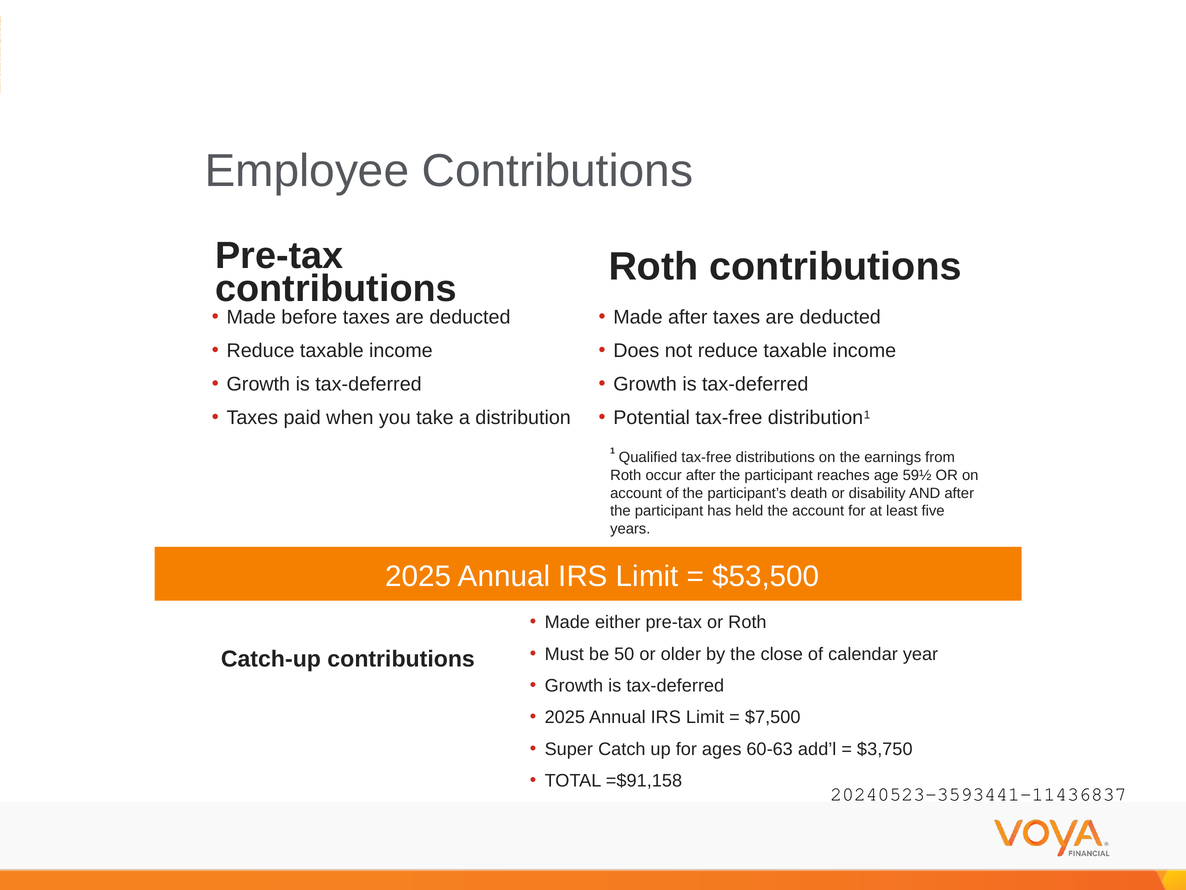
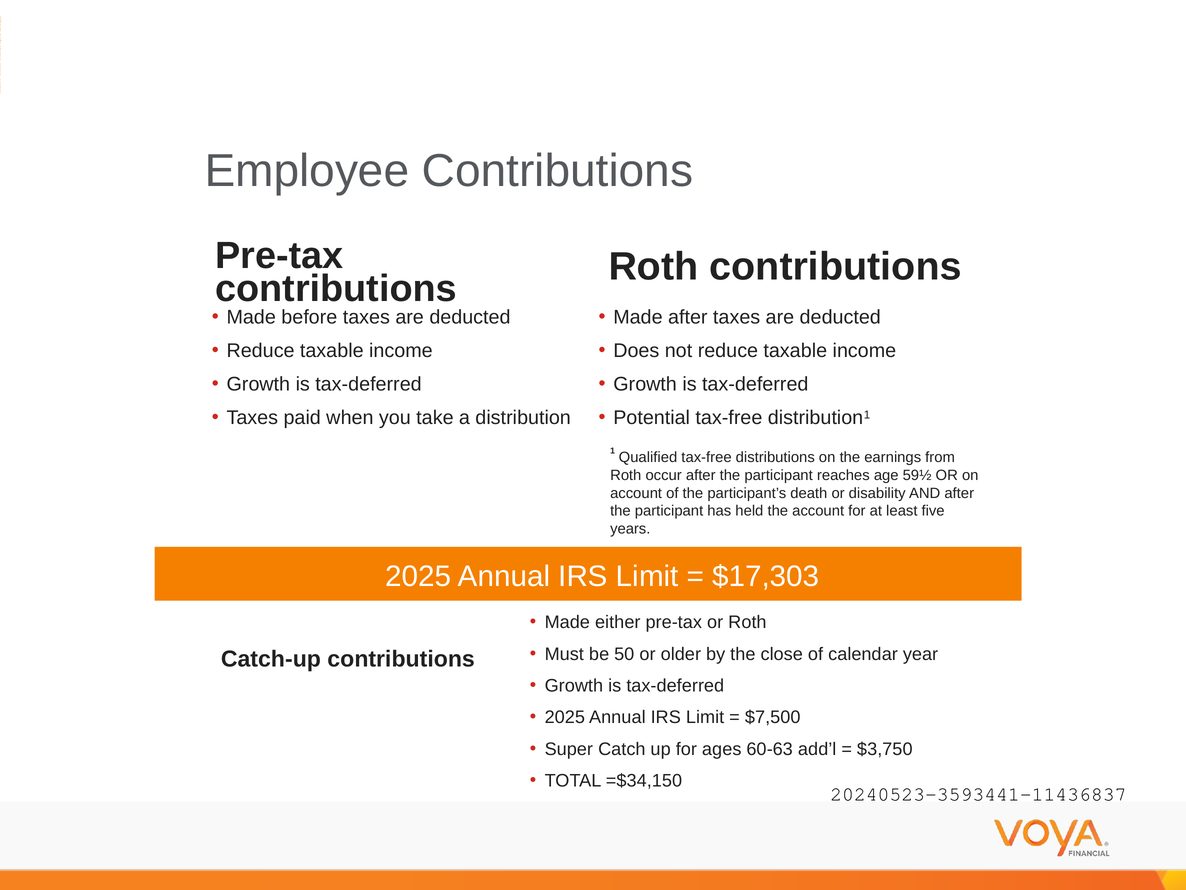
$53,500: $53,500 -> $17,303 (766, 576)
=$91,158: =$91,158 -> =$34,150 (644, 780)
